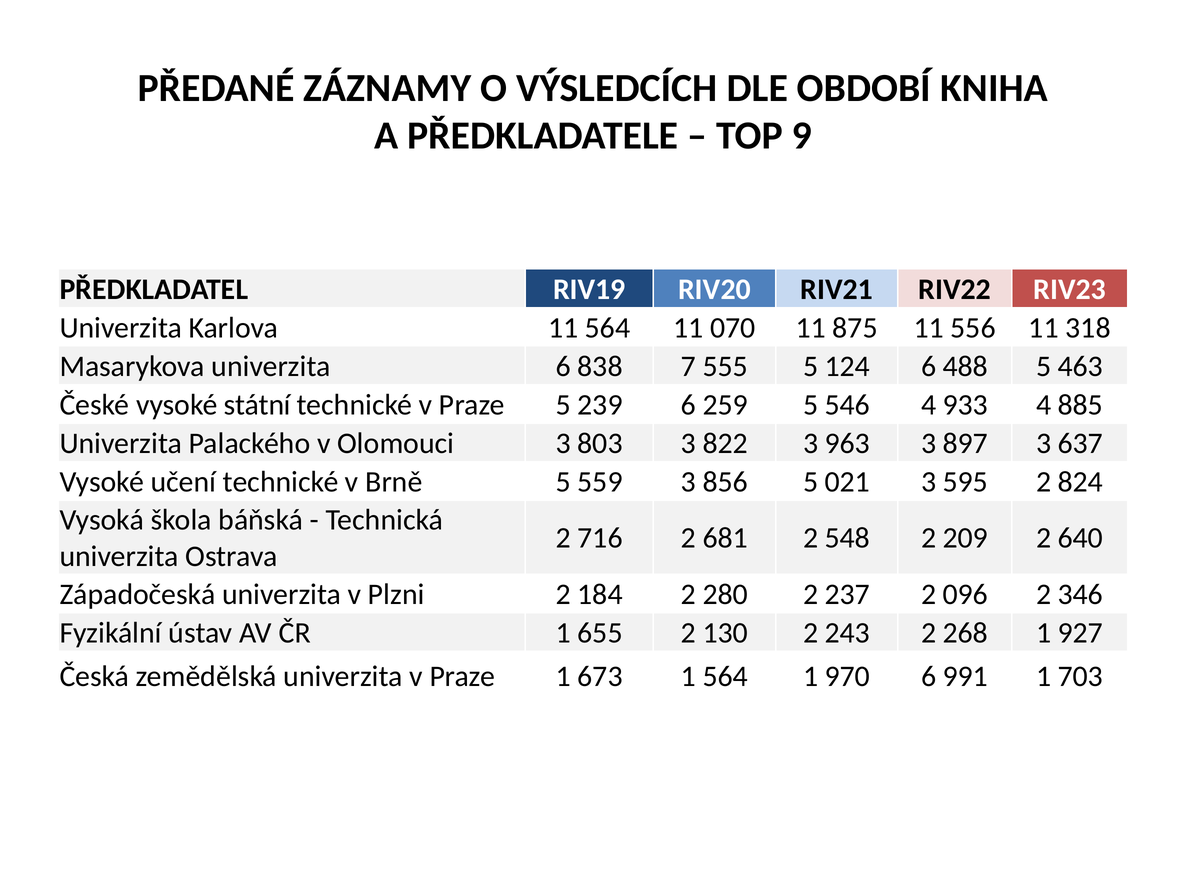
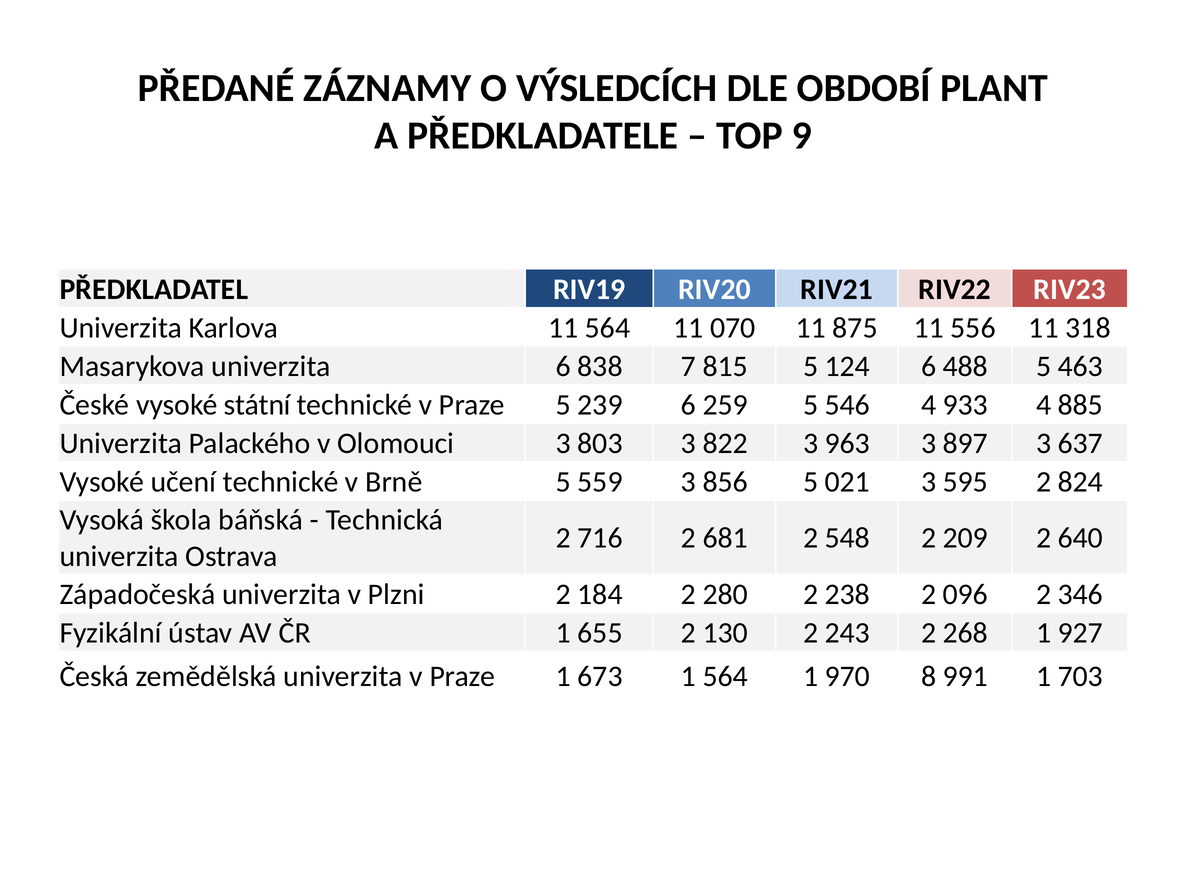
KNIHA: KNIHA -> PLANT (994, 88)
555: 555 -> 815 (725, 366)
237: 237 -> 238 (847, 595)
970 6: 6 -> 8 (929, 677)
